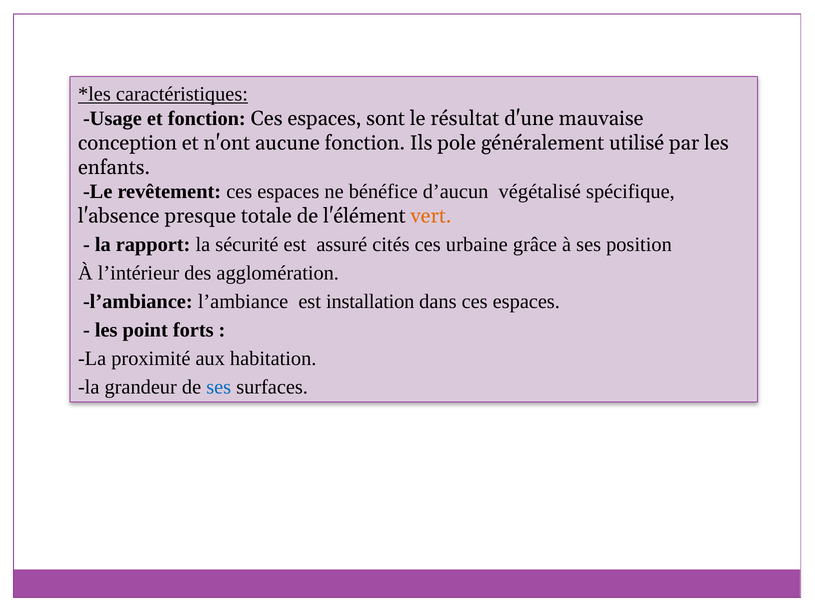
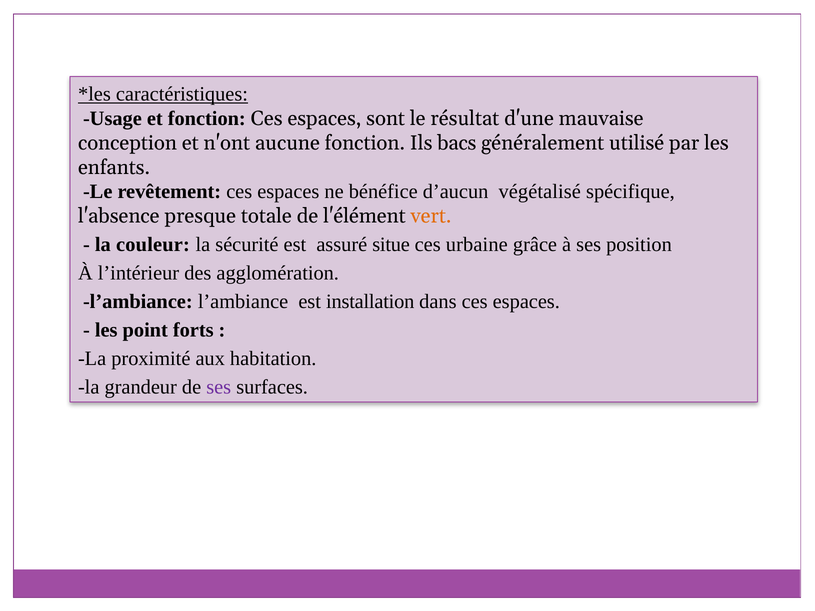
pole: pole -> bacs (457, 143)
rapport: rapport -> couleur (153, 245)
cités: cités -> situe (391, 245)
ses colour: blue -> purple (219, 387)
